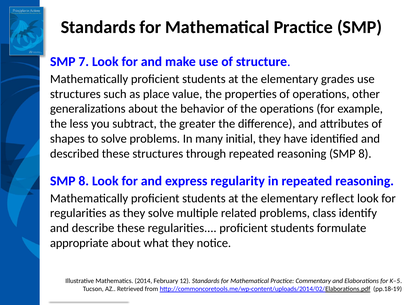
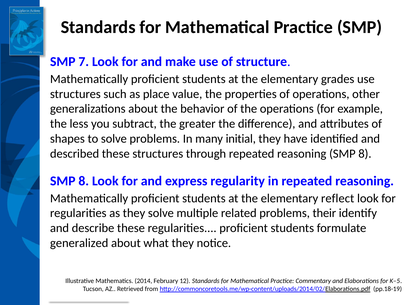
class: class -> their (324, 213)
appropriate: appropriate -> generalized (79, 243)
